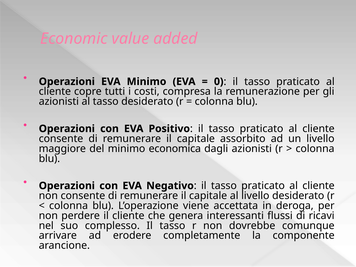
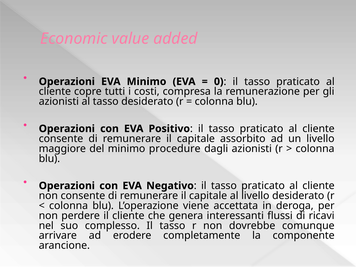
economica: economica -> procedure (175, 149)
